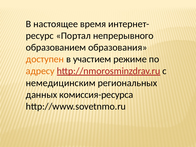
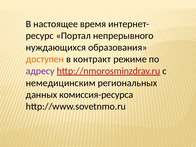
образованием: образованием -> нуждающихся (56, 47)
участием: участием -> контракт (92, 59)
адресу colour: orange -> purple (40, 71)
